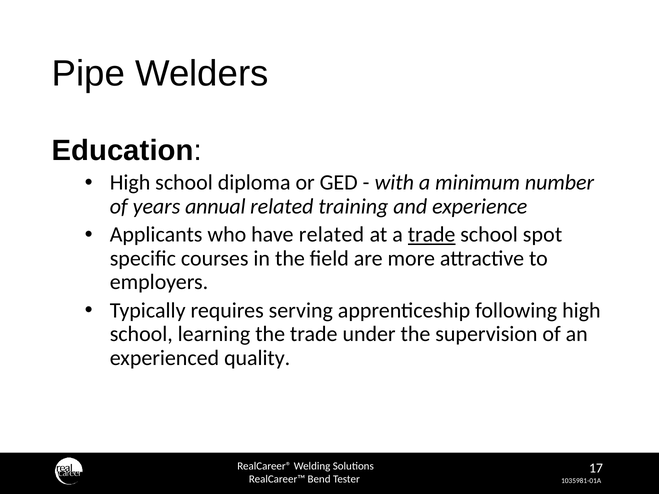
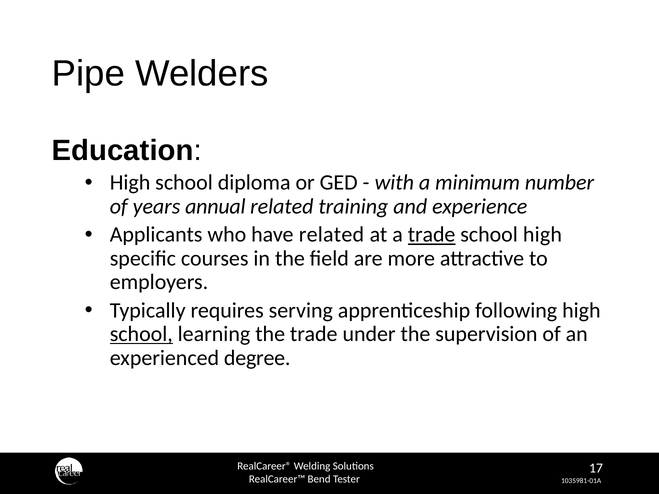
school spot: spot -> high (542, 235)
school underline: none -> present (141, 334)
quality: quality -> degree (257, 358)
